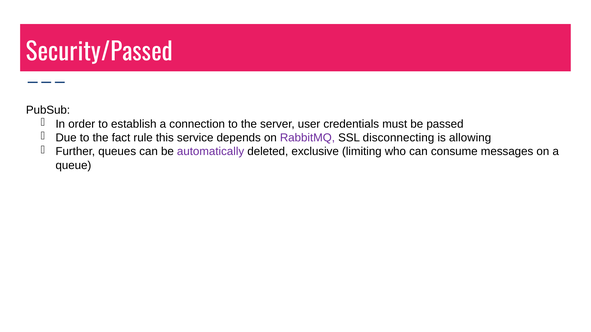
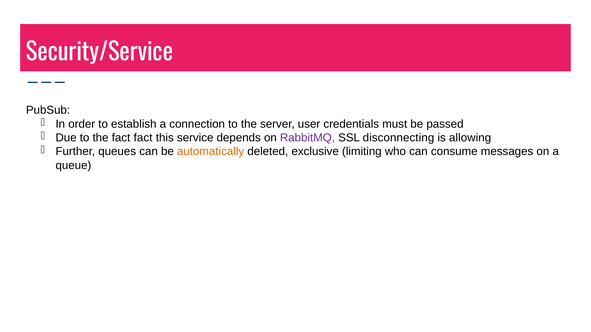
Security/Passed: Security/Passed -> Security/Service (100, 52)
fact rule: rule -> fact (143, 138)
automatically colour: purple -> orange (211, 152)
